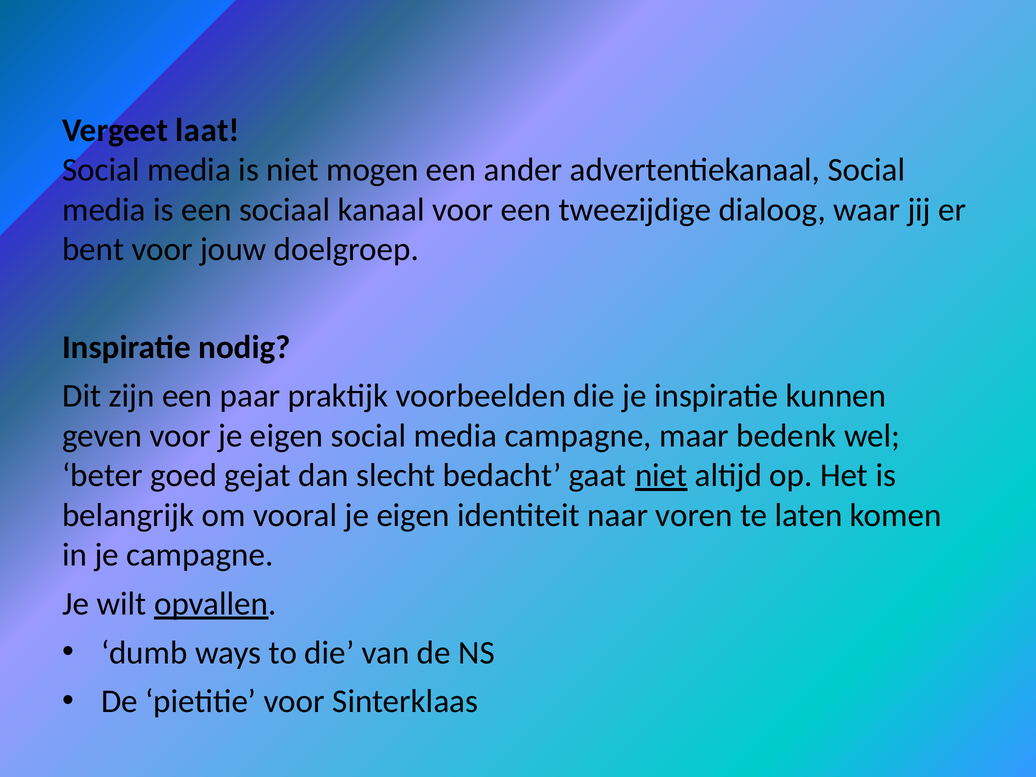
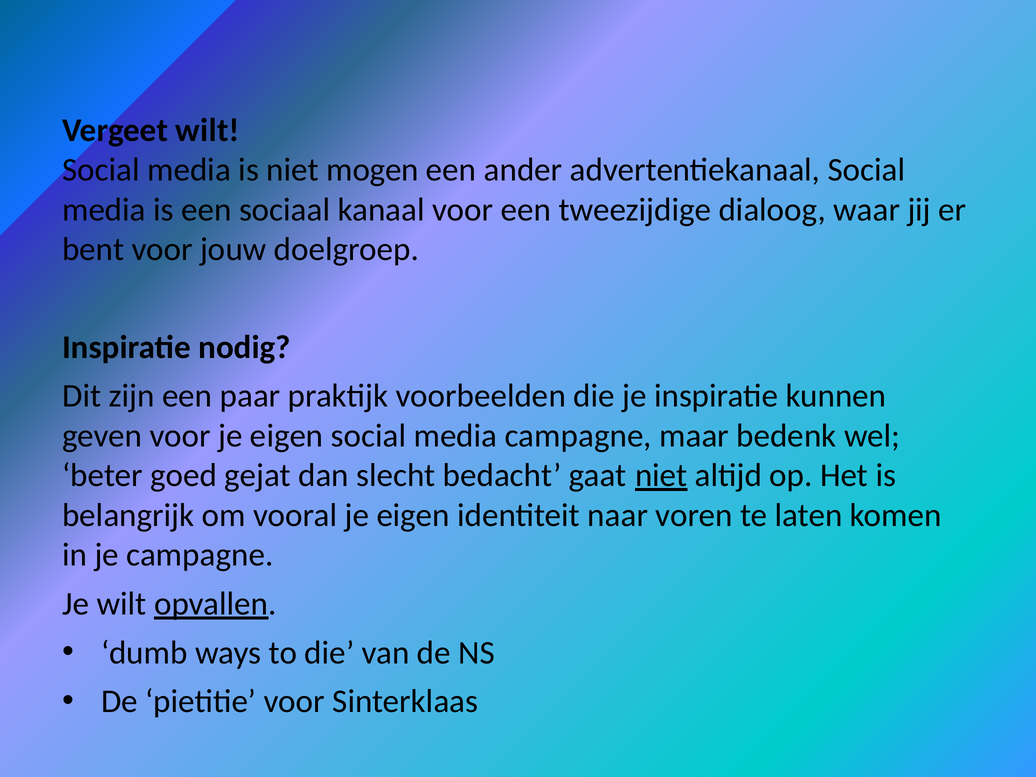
Vergeet laat: laat -> wilt (208, 130)
